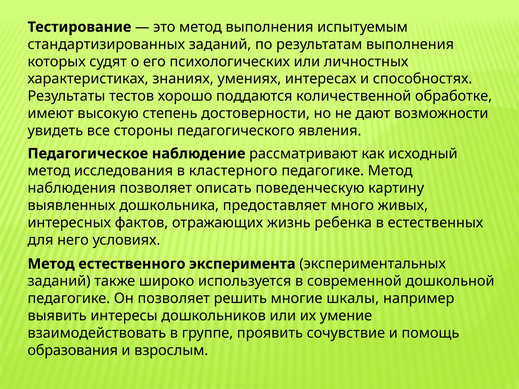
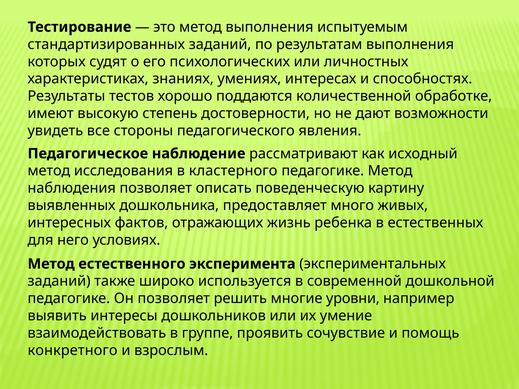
шкалы: шкалы -> уровни (353, 299)
образования: образования -> конкретного (73, 351)
